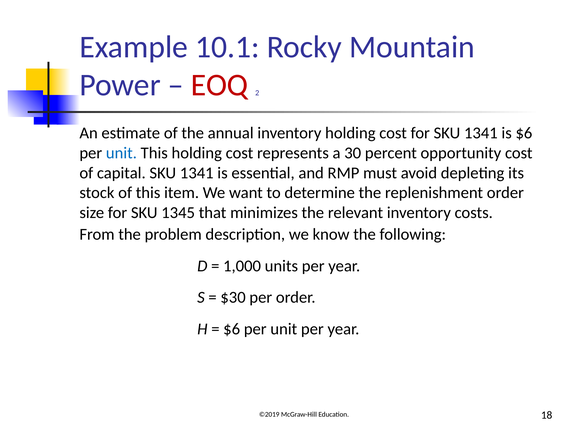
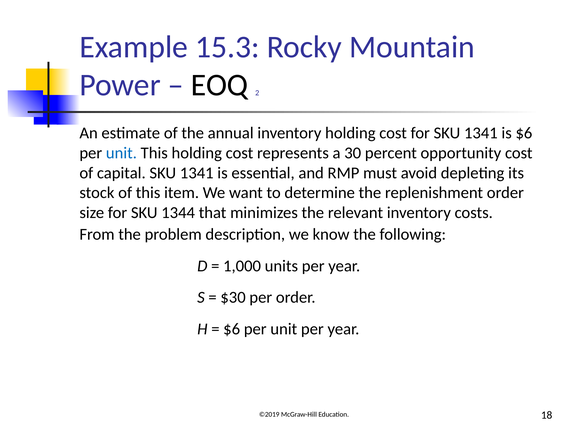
10.1: 10.1 -> 15.3 (227, 47)
EOQ colour: red -> black (219, 85)
1345: 1345 -> 1344 (178, 213)
